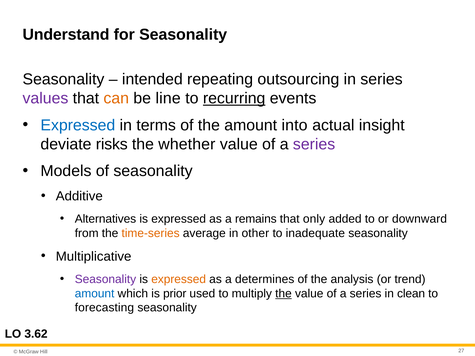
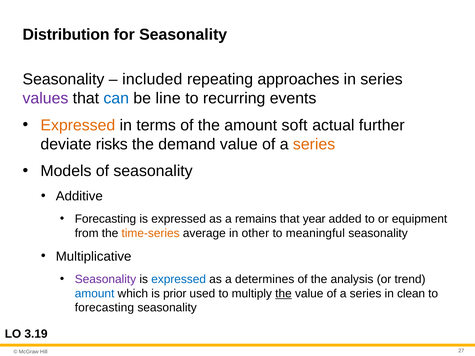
Understand: Understand -> Distribution (66, 35)
intended: intended -> included (152, 79)
outsourcing: outsourcing -> approaches (298, 79)
can colour: orange -> blue (116, 98)
recurring underline: present -> none (234, 98)
Expressed colour: blue -> orange (78, 125)
into: into -> soft (295, 125)
insight: insight -> further (382, 125)
whether: whether -> demand (187, 144)
series colour: purple -> orange (314, 144)
Alternatives: Alternatives -> Forecasting (105, 219)
only: only -> year (314, 219)
downward: downward -> equipment (420, 219)
inadequate: inadequate -> meaningful (315, 233)
expressed colour: orange -> blue (179, 279)
3.62: 3.62 -> 3.19 (36, 334)
